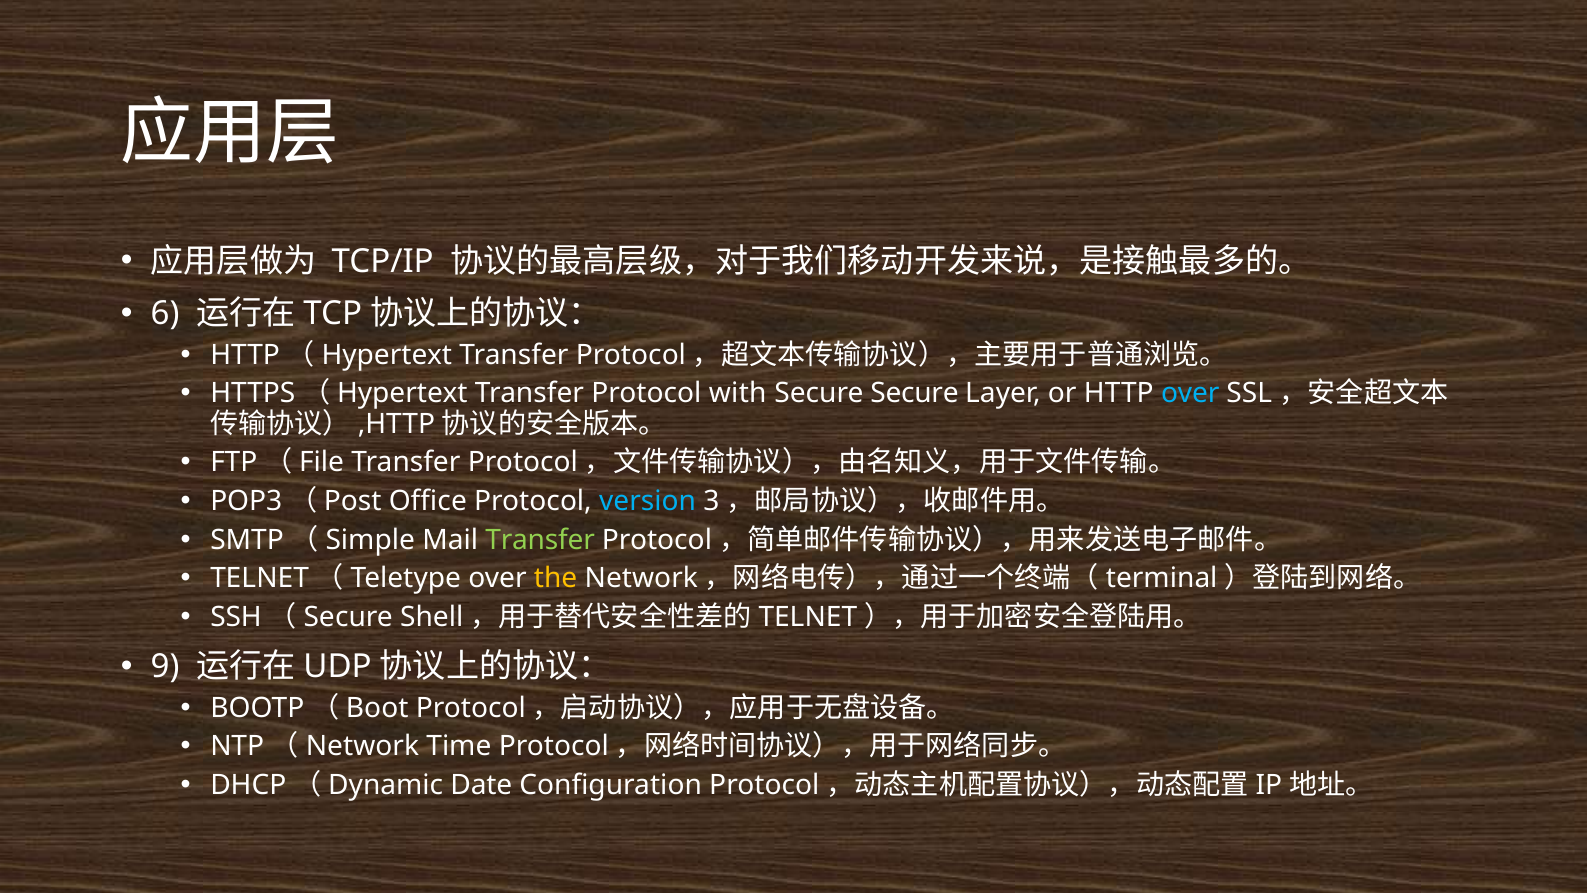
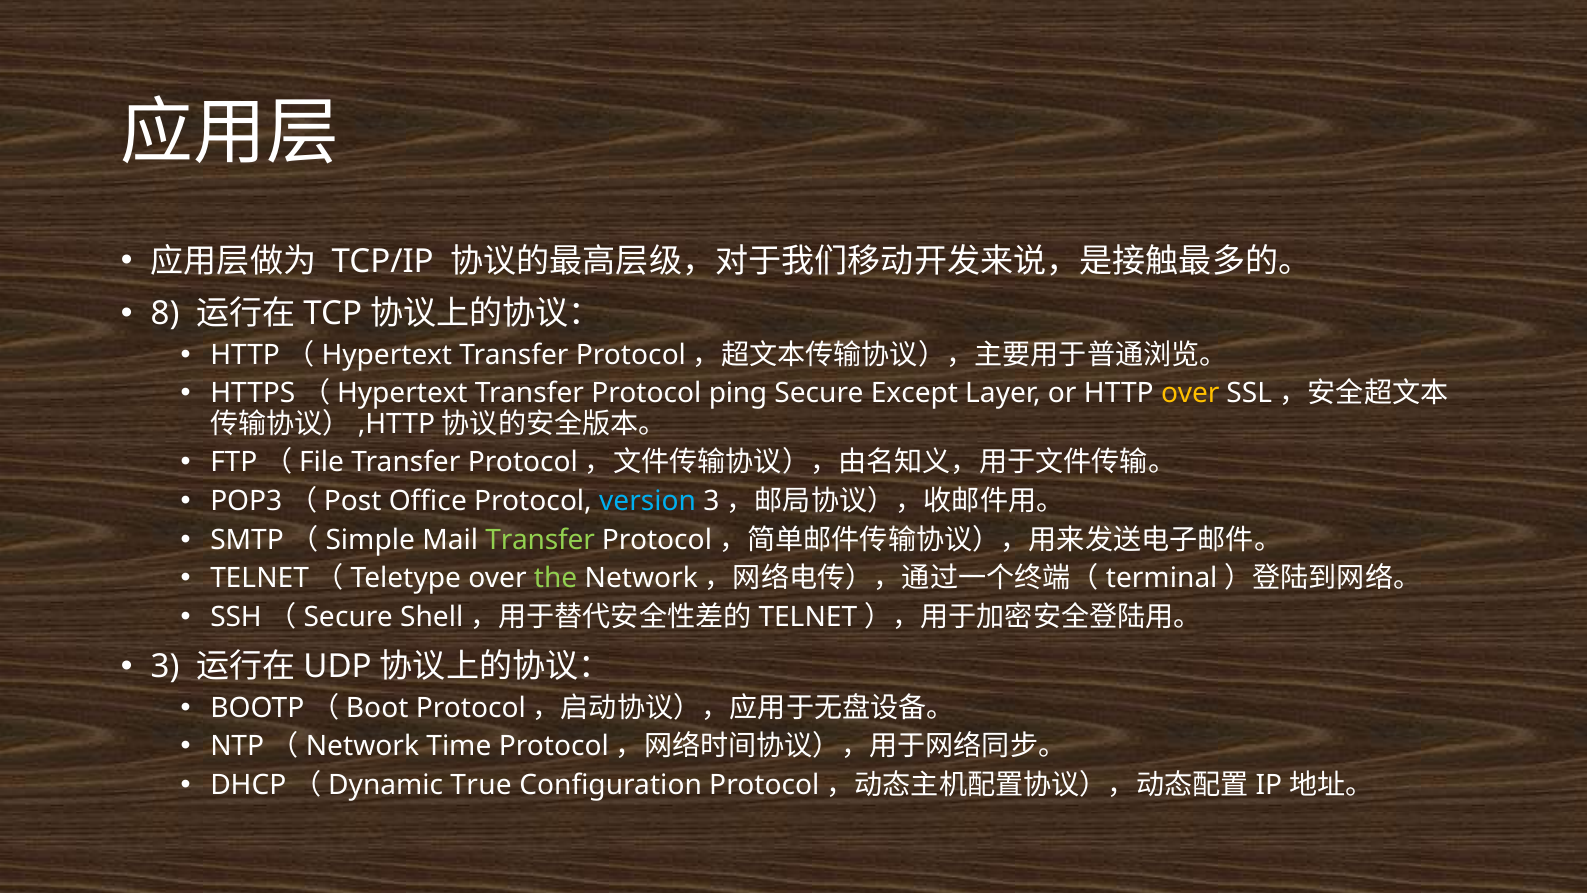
6: 6 -> 8 (165, 313)
with: with -> ping (738, 393)
Secure Secure: Secure -> Except (914, 393)
over colour: light blue -> yellow (1190, 393)
the colour: yellow -> light green (556, 578)
9: 9 -> 3 (165, 666)
Date: Date -> True (481, 785)
